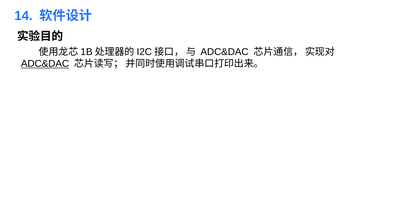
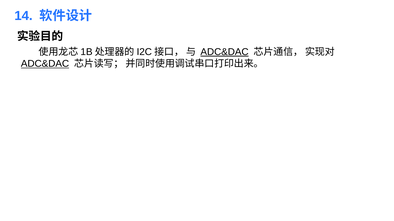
ADC&DAC underline: none -> present (225, 52)
